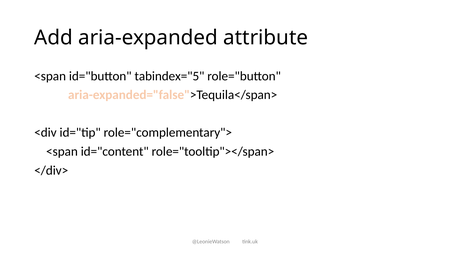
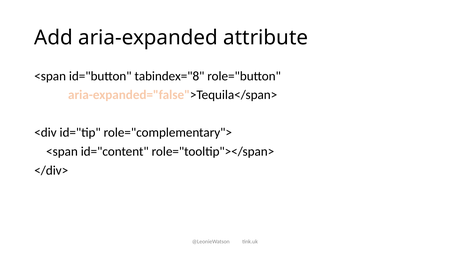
tabindex="5: tabindex="5 -> tabindex="8 (169, 76)
